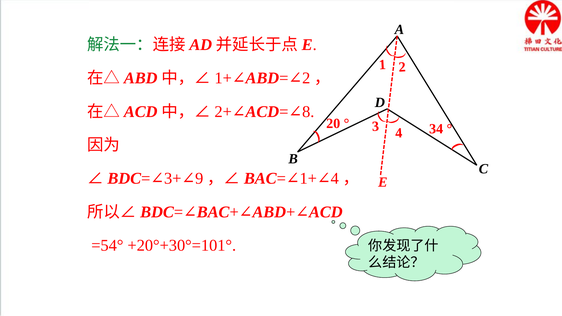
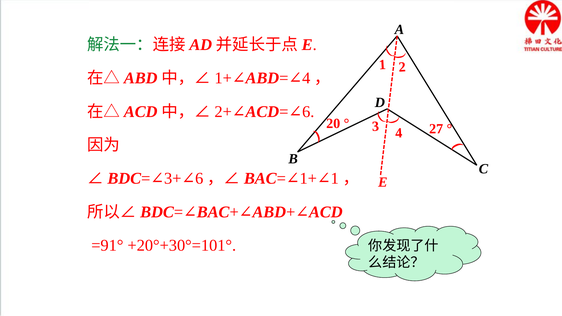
2: 2 -> 4 (306, 78)
8: 8 -> 6 (308, 112)
34: 34 -> 27 (436, 129)
4: 4 -> 1 (335, 179)
9: 9 -> 6 (199, 179)
=54°: =54° -> =91° (107, 246)
